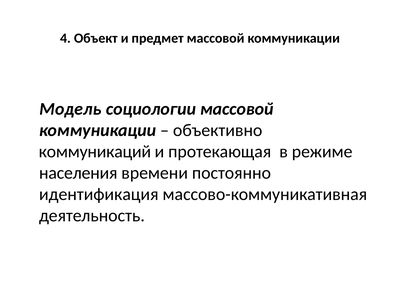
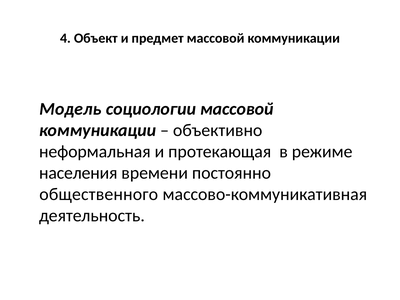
коммуникаций: коммуникаций -> неформальная (95, 152)
идентификация: идентификация -> общественного (99, 194)
